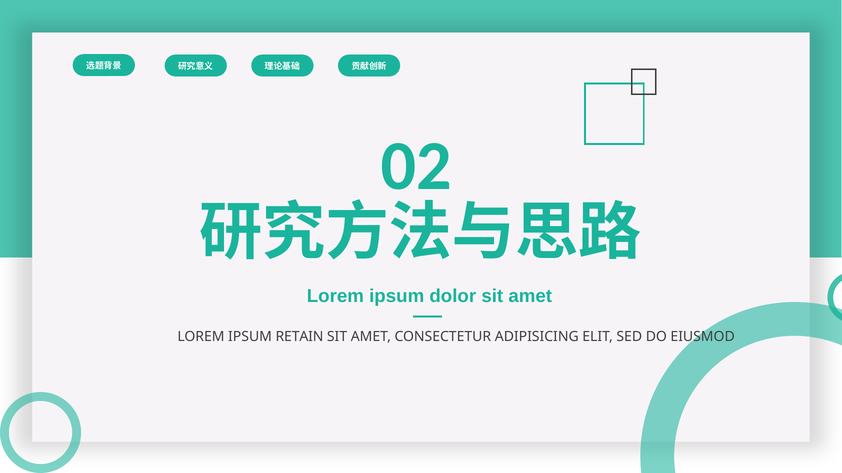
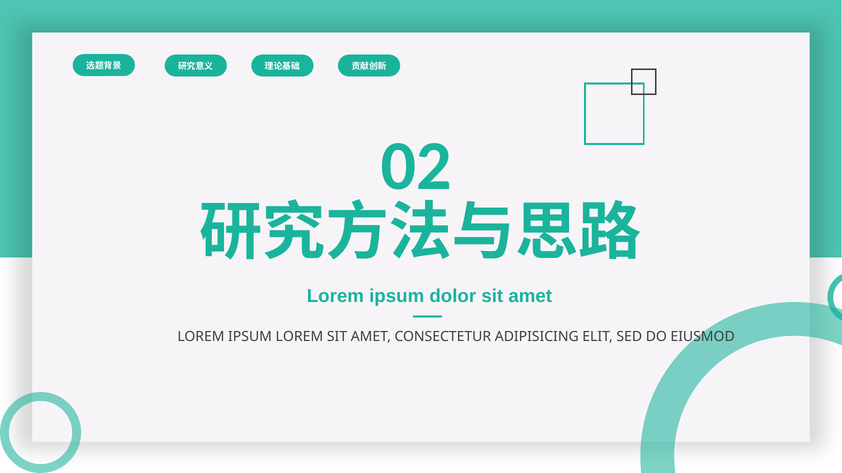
IPSUM RETAIN: RETAIN -> LOREM (299, 337)
